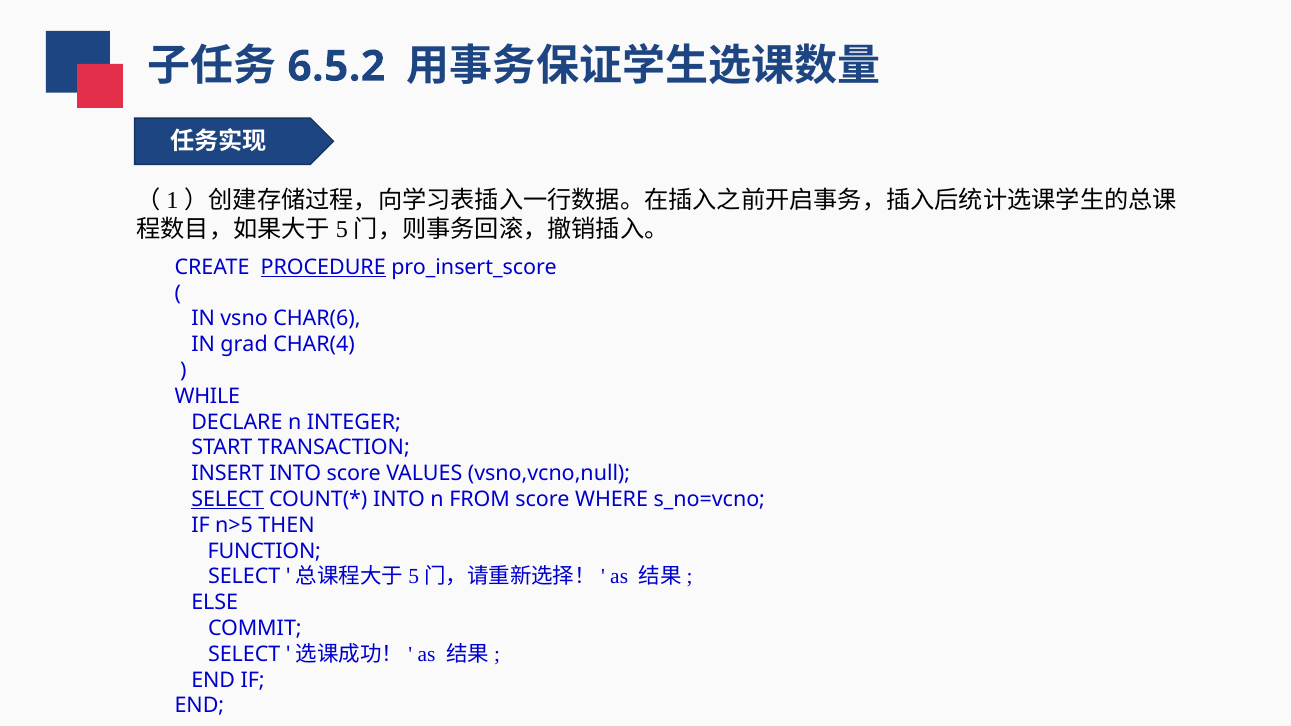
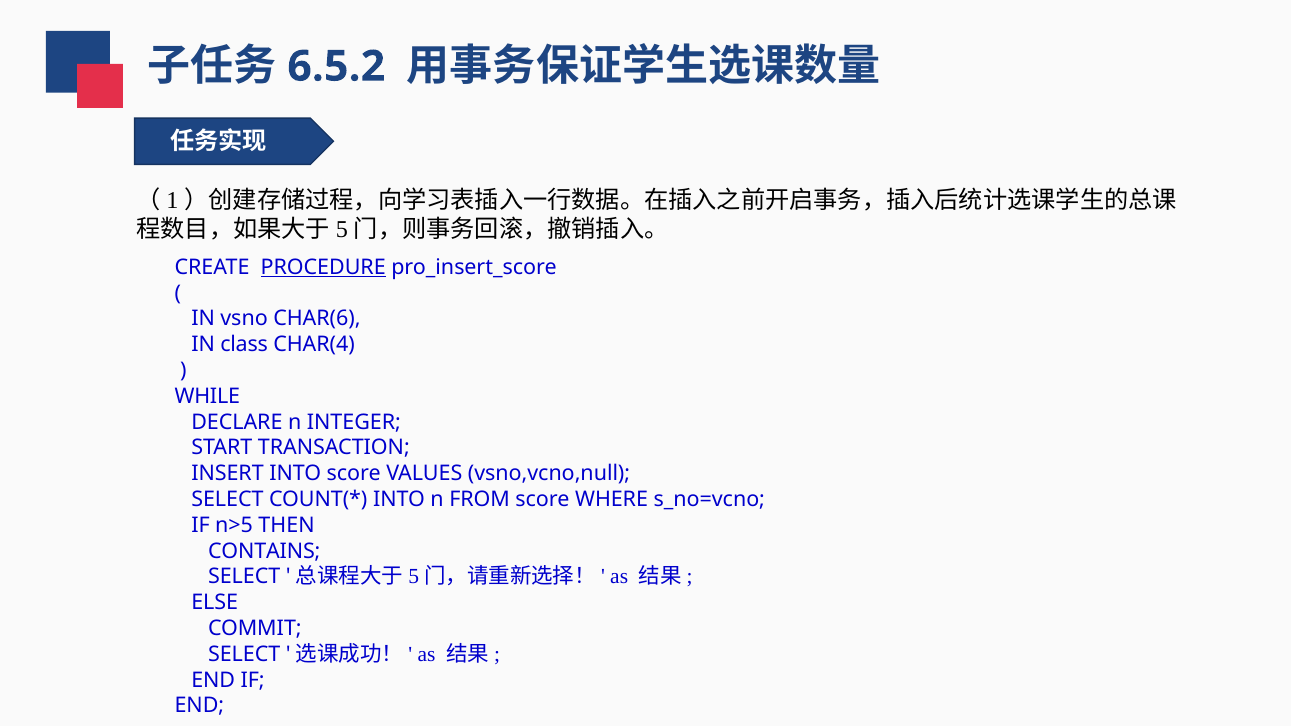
grad: grad -> class (244, 345)
SELECT underline: present -> none (227, 499)
FUNCTION: FUNCTION -> CONTAINS (264, 551)
